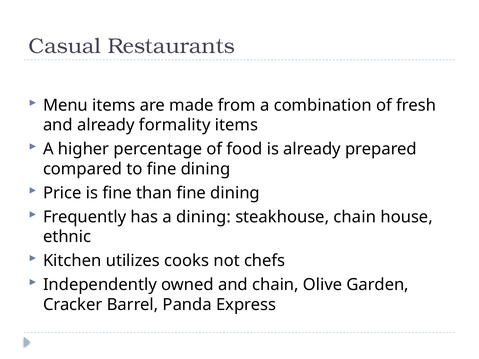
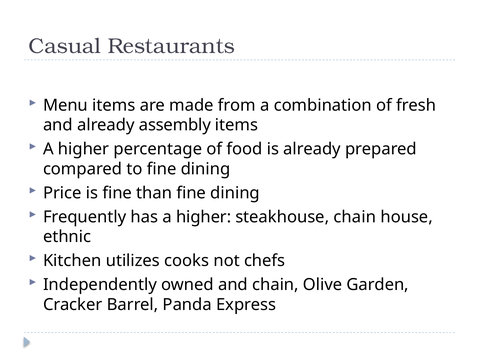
formality: formality -> assembly (175, 125)
has a dining: dining -> higher (204, 217)
